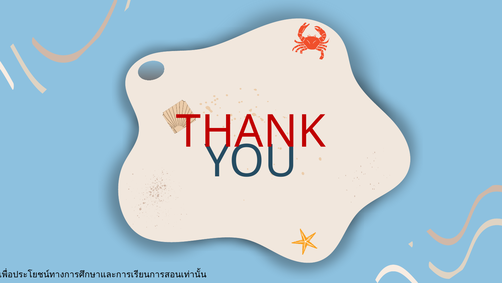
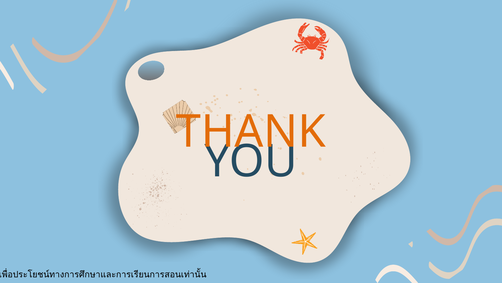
THANK colour: red -> orange (251, 132)
